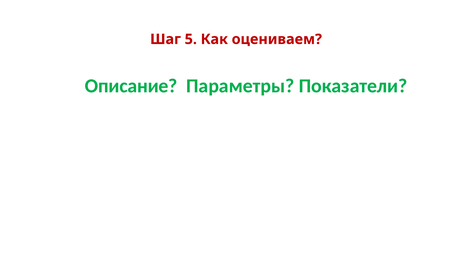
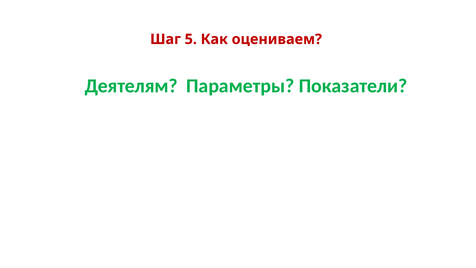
Описание: Описание -> Деятелям (131, 86)
